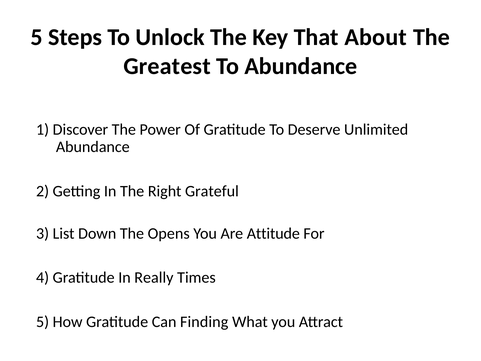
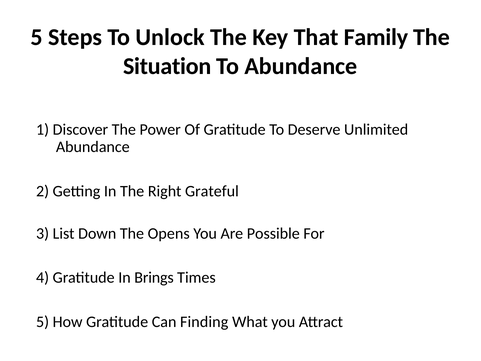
About: About -> Family (376, 37)
Greatest: Greatest -> Situation (167, 66)
Attitude: Attitude -> Possible (273, 233)
Really: Really -> Brings (154, 277)
